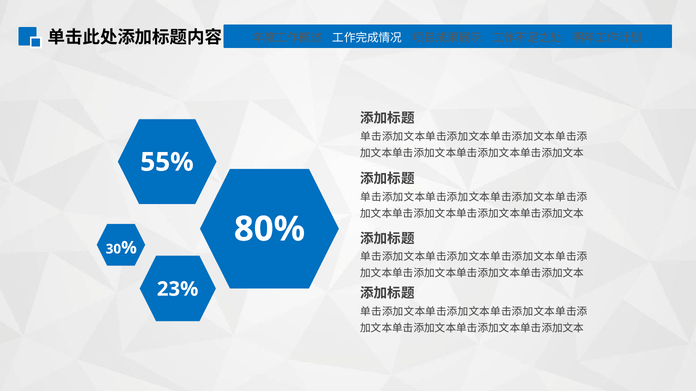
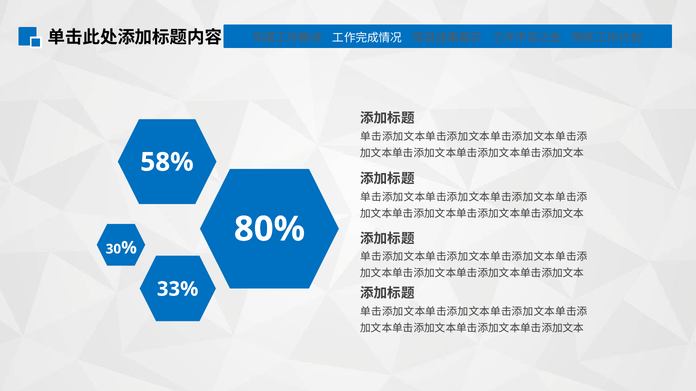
55%: 55% -> 58% (167, 162)
23%: 23% -> 33% (178, 289)
